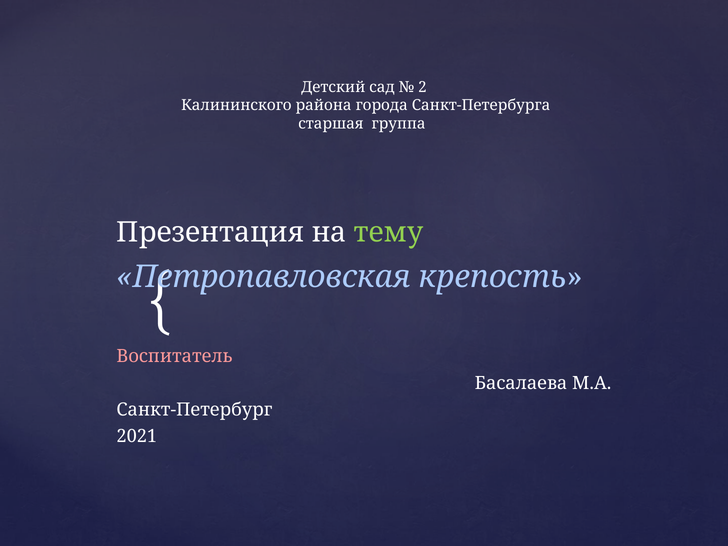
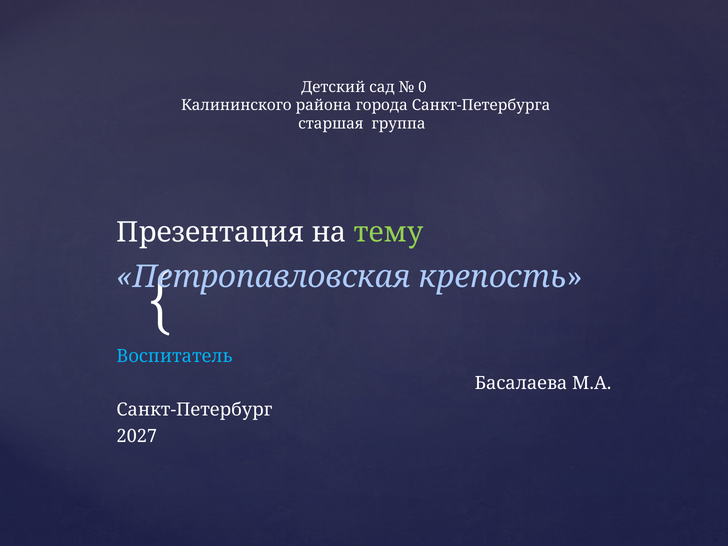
2: 2 -> 0 (422, 87)
Воспитатель colour: pink -> light blue (174, 356)
2021: 2021 -> 2027 (137, 436)
